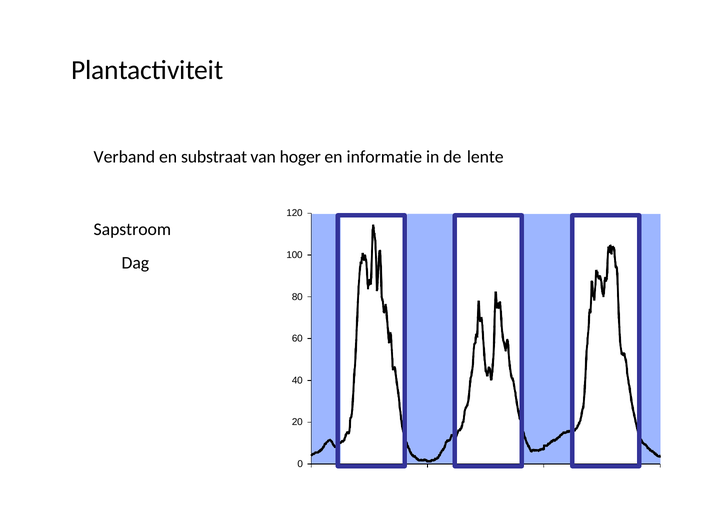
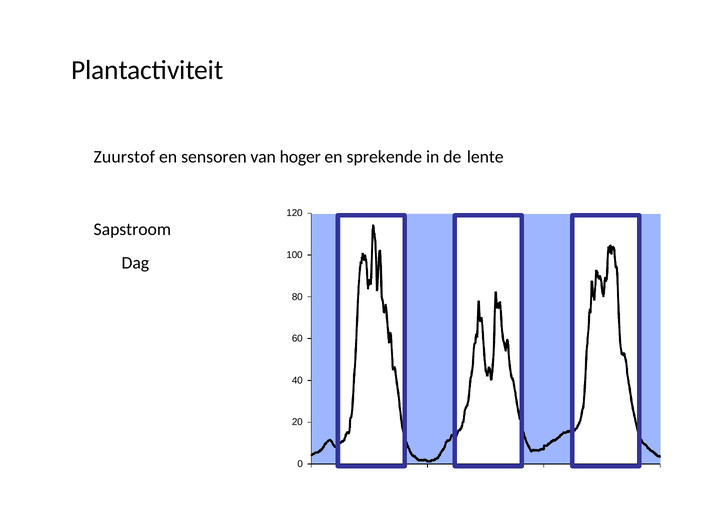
Verband: Verband -> Zuurstof (124, 157)
substraat: substraat -> sensoren (214, 157)
informatie: informatie -> sprekende (384, 157)
